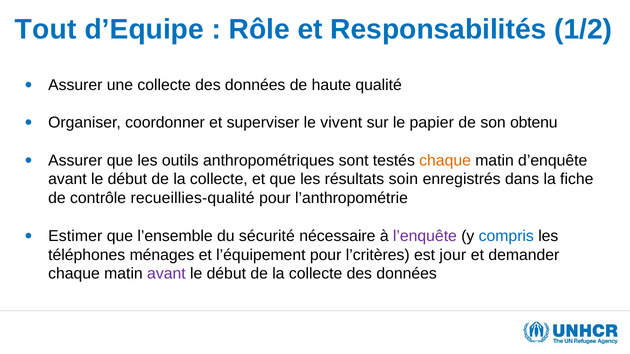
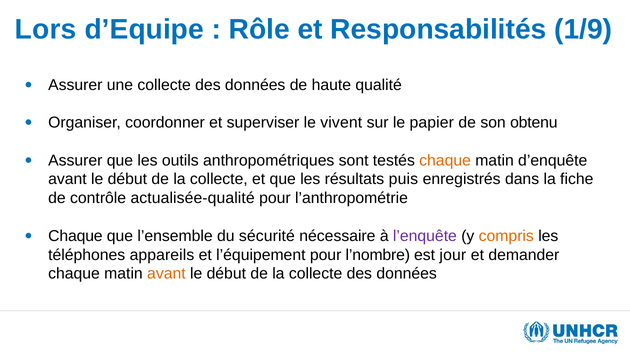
Tout: Tout -> Lors (46, 30)
1/2: 1/2 -> 1/9 (583, 30)
soin: soin -> puis (403, 179)
recueillies-qualité: recueillies-qualité -> actualisée-qualité (193, 198)
Estimer: Estimer -> Chaque (75, 236)
compris colour: blue -> orange (506, 236)
ménages: ménages -> appareils (162, 255)
l’critères: l’critères -> l’nombre (378, 255)
avant colour: purple -> orange (166, 274)
